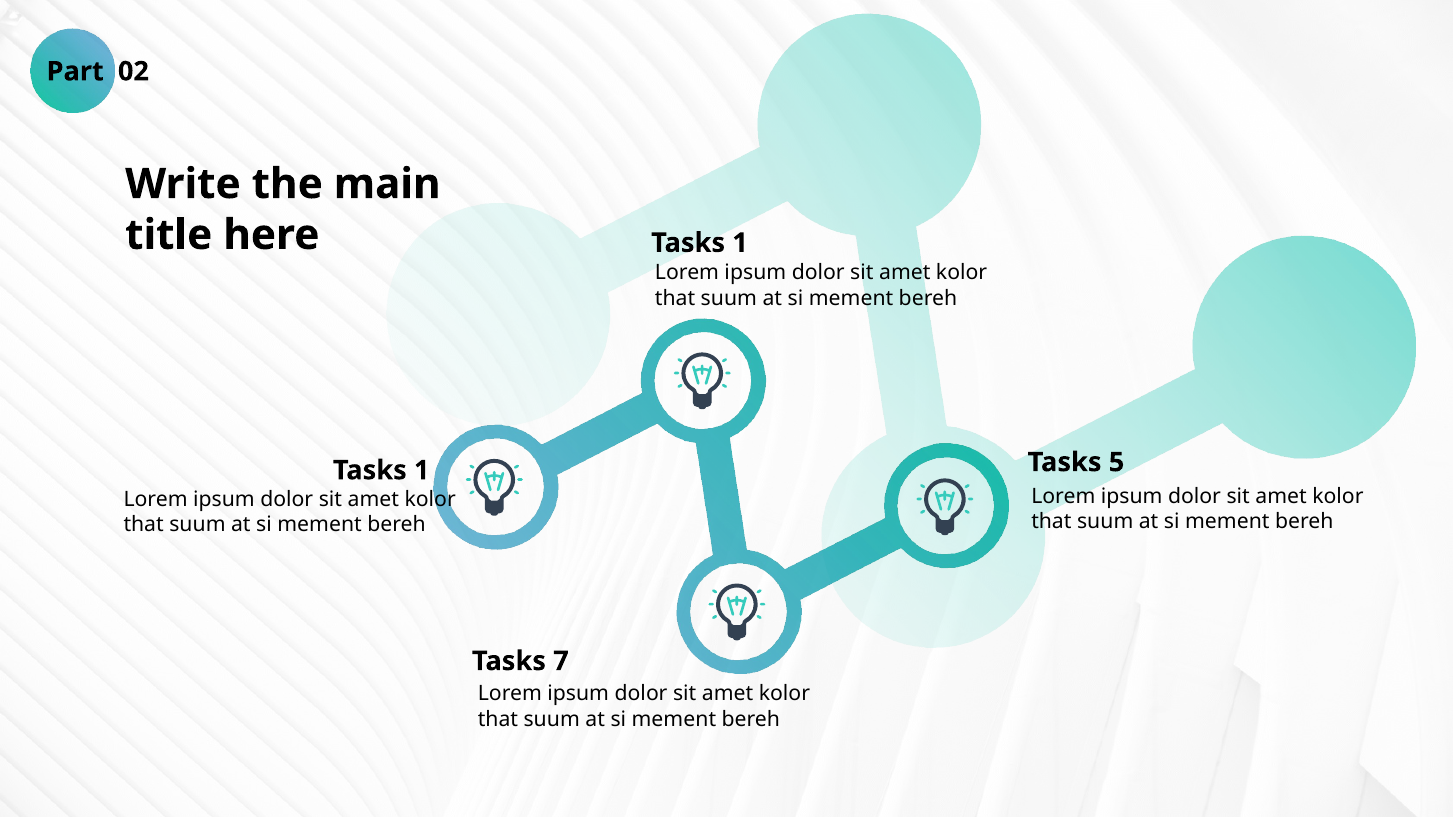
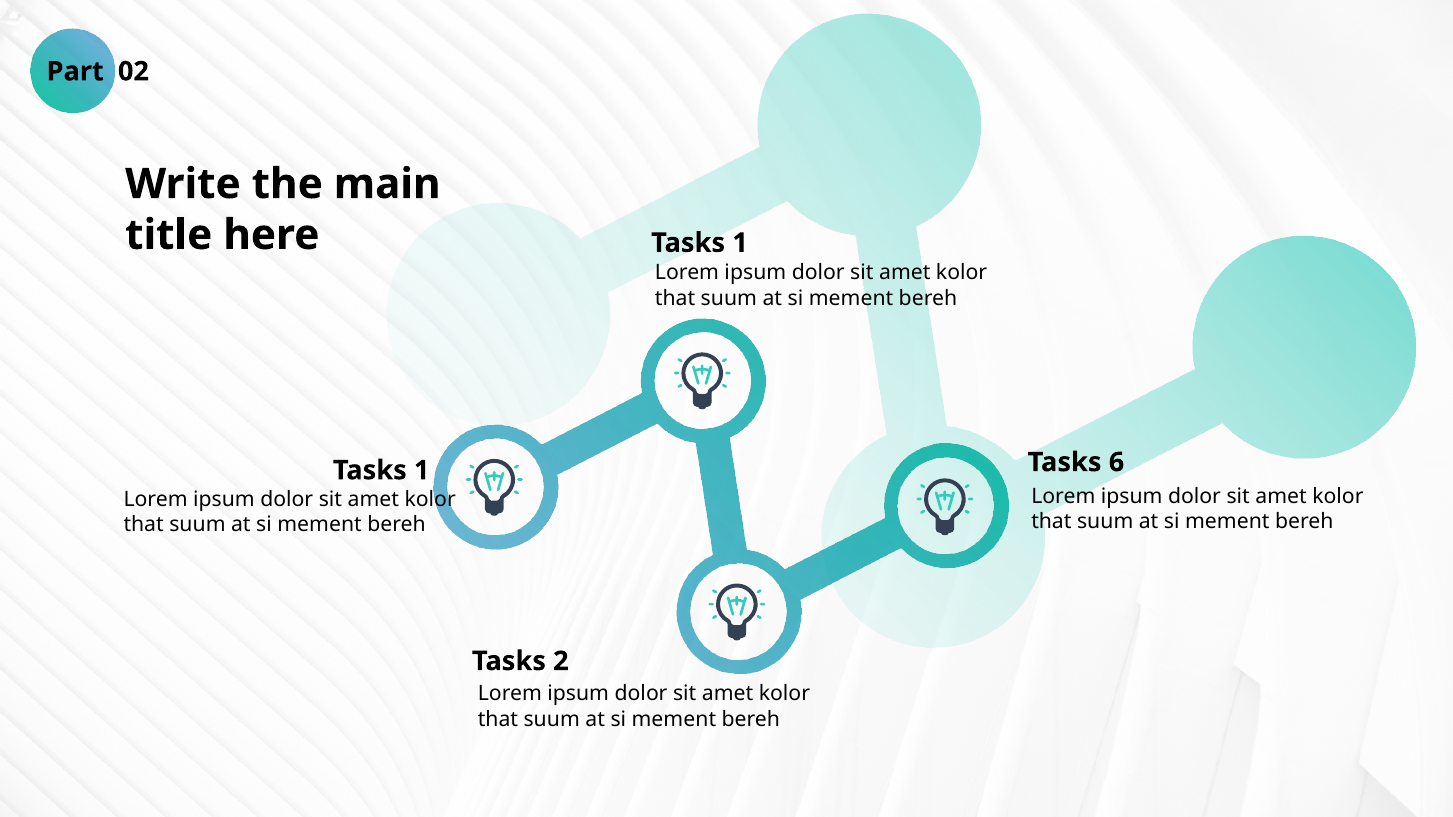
5: 5 -> 6 (1117, 462)
7: 7 -> 2 (561, 661)
